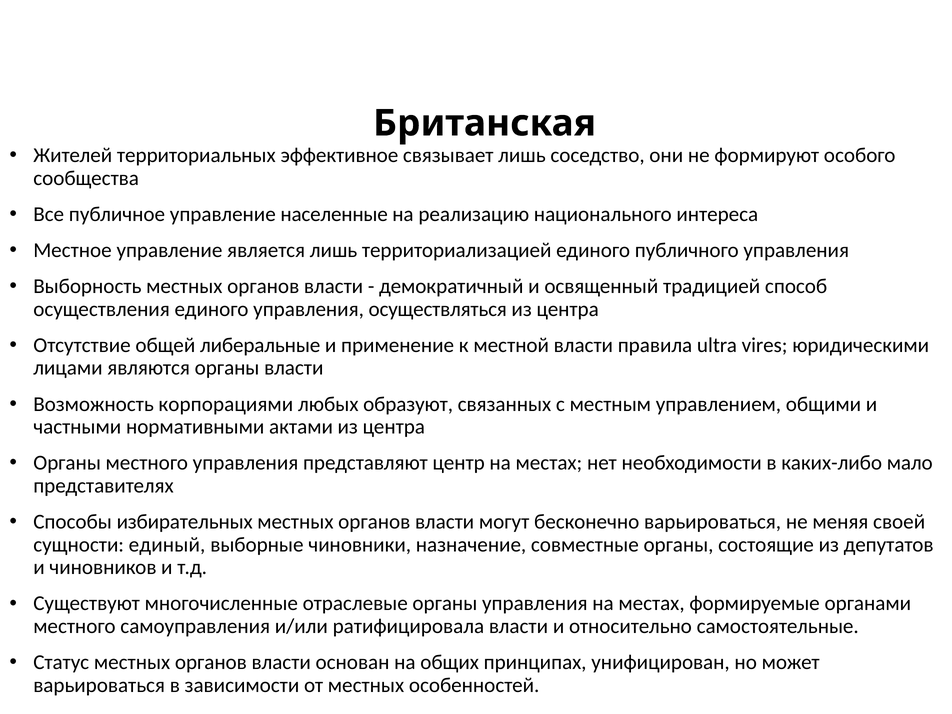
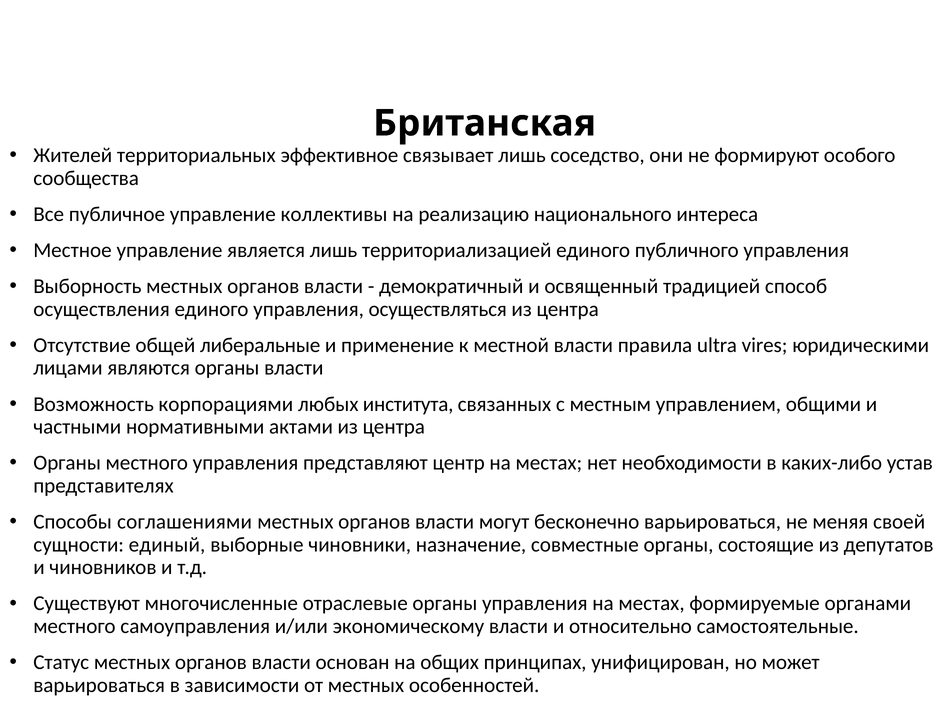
населенные: населенные -> коллективы (334, 214)
образуют: образуют -> института (408, 404)
мало: мало -> устав (910, 463)
избирательных: избирательных -> соглашениями (184, 522)
ратифицировала: ратифицировала -> экономическому (408, 626)
